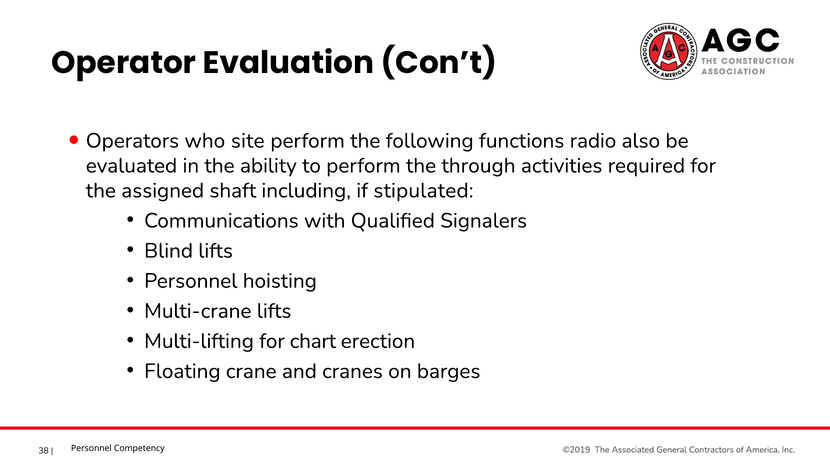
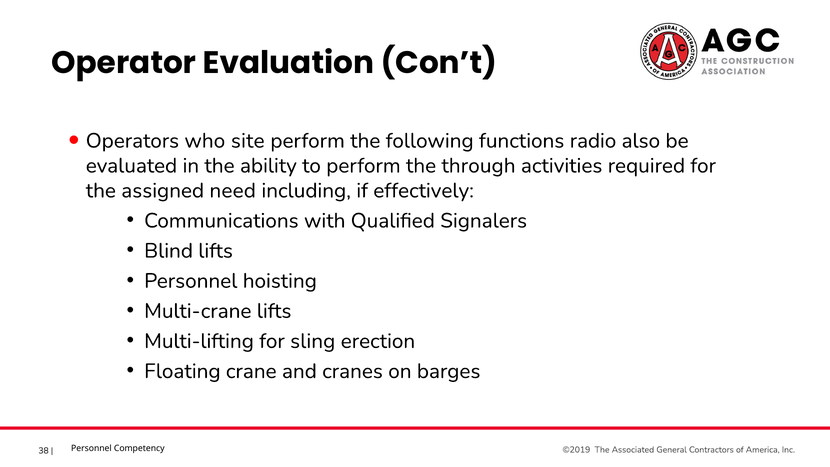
shaft: shaft -> need (233, 191)
stipulated: stipulated -> effectively (424, 191)
chart: chart -> sling (313, 341)
